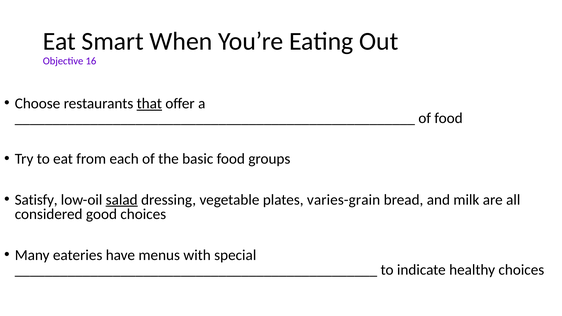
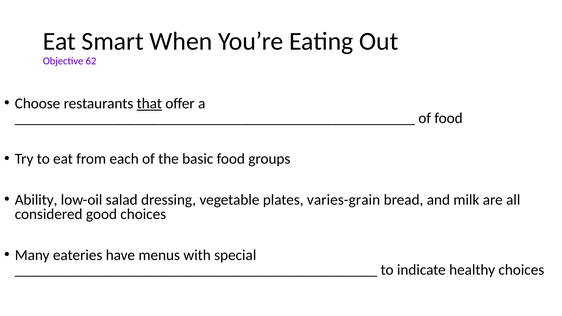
16: 16 -> 62 (91, 61)
Satisfy: Satisfy -> Ability (36, 200)
salad underline: present -> none (122, 200)
